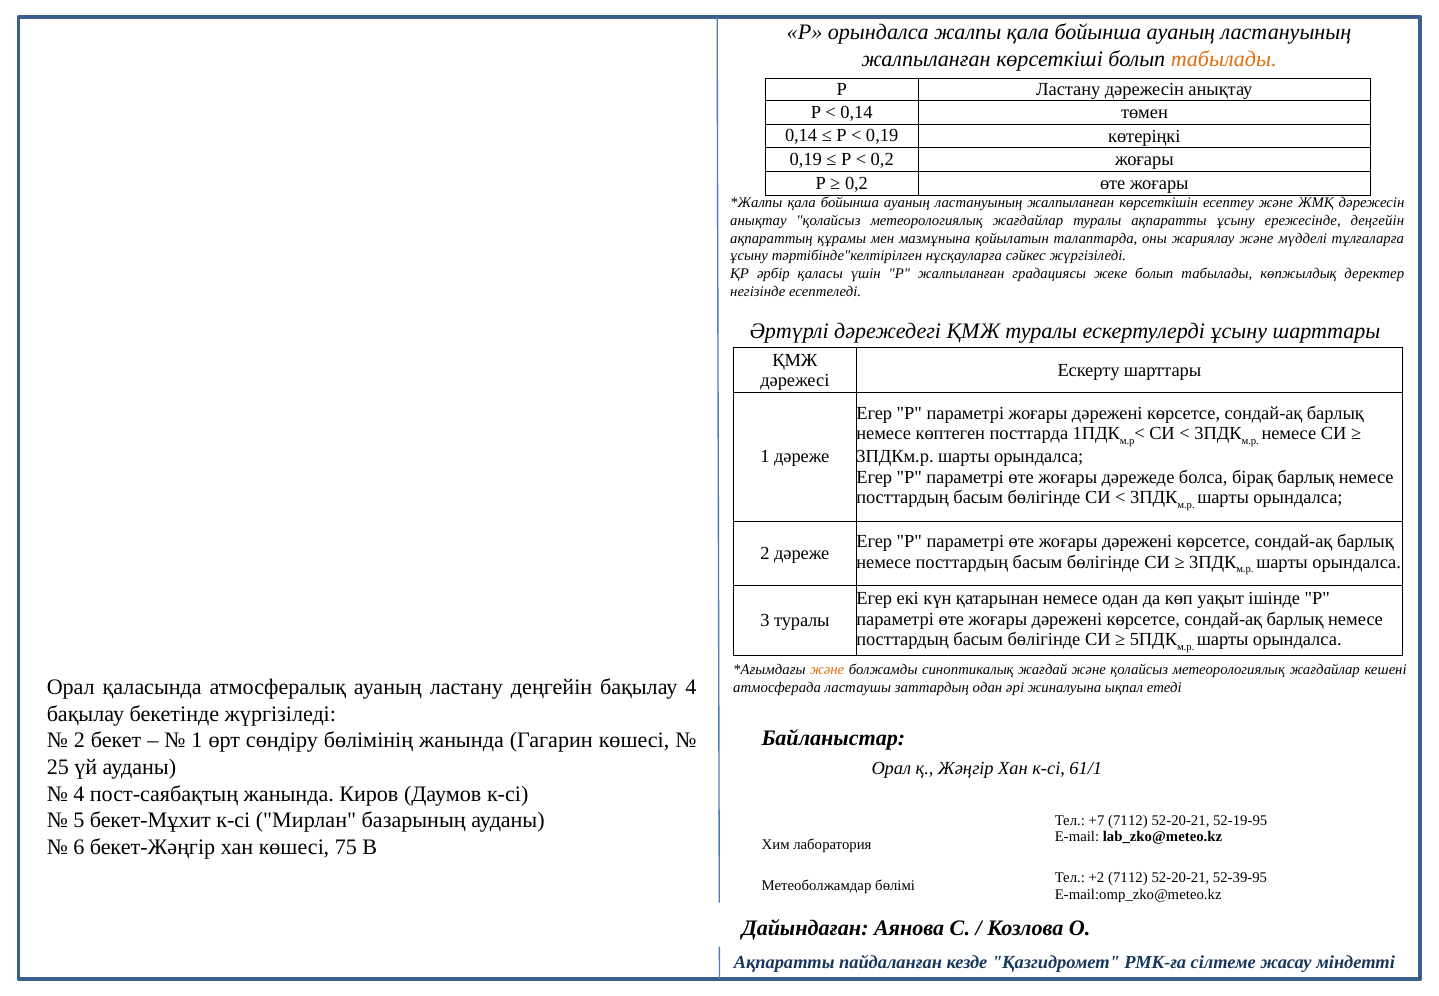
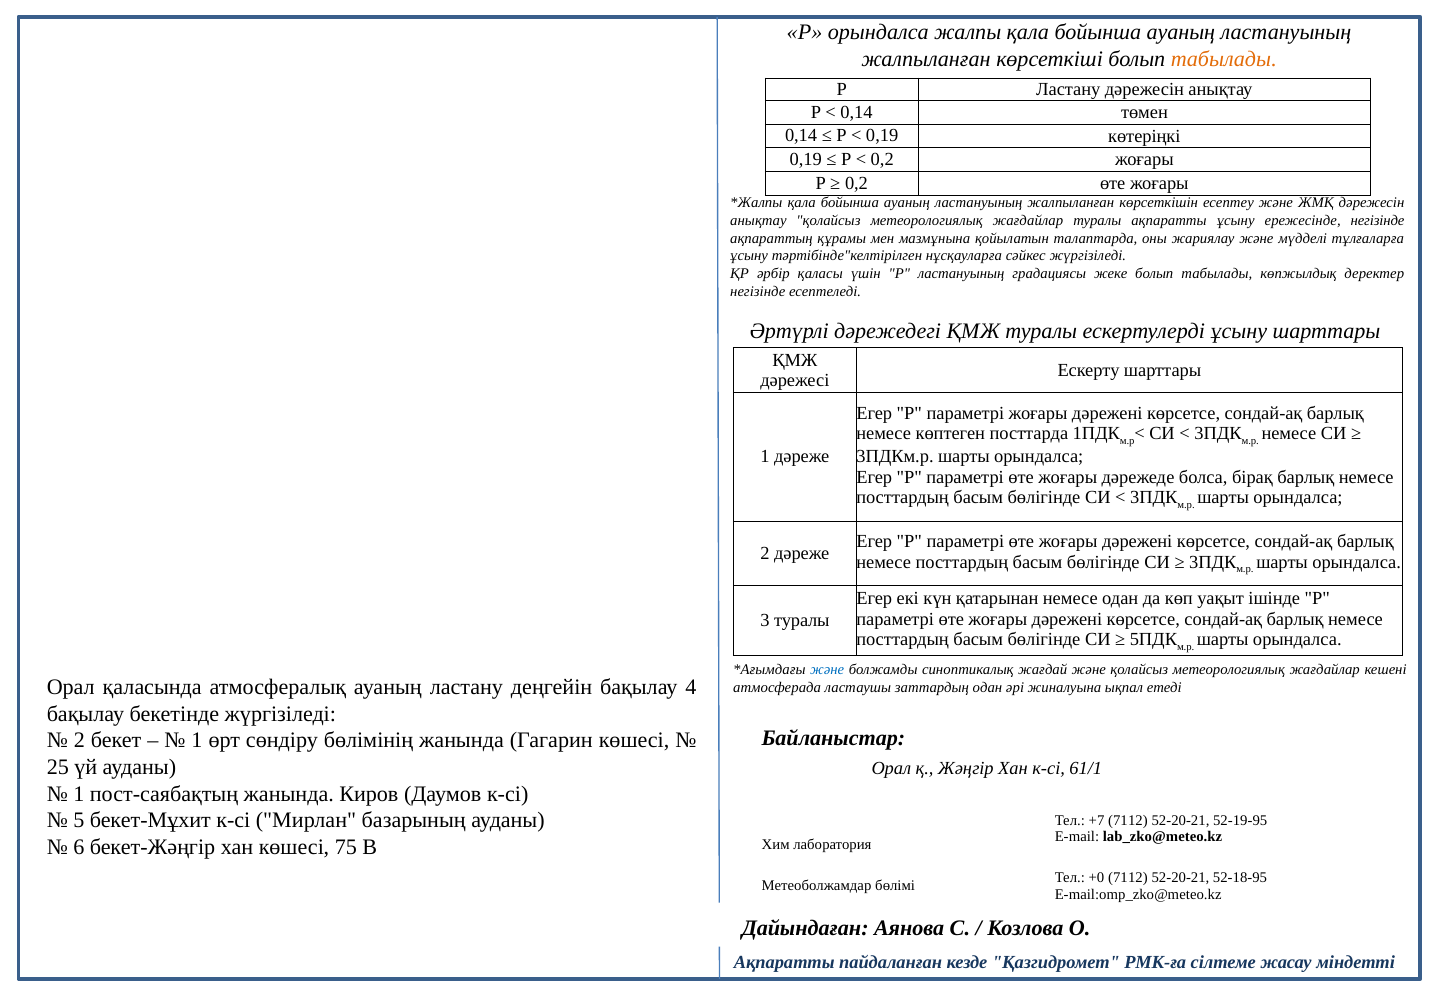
ережесінде деңгейін: деңгейін -> негізінде (1378, 221)
Р жалпыланған: жалпыланған -> ластануының (961, 274)
және colour: orange -> blue (827, 670)
4: 4 -> 1 (79, 794)
+2: +2 -> +0 (1097, 878)
52-39-95: 52-39-95 -> 52-18-95 (1240, 878)
